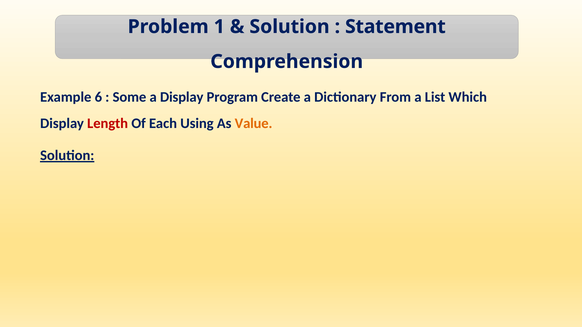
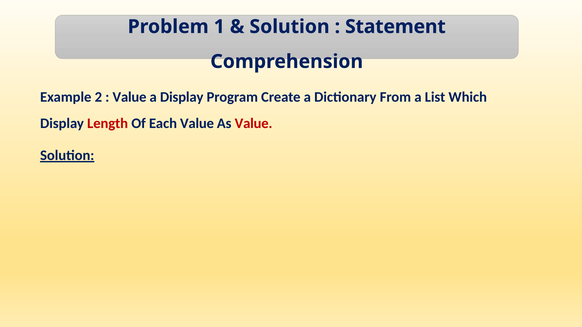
6: 6 -> 2 (98, 97)
Some: Some -> Value (130, 97)
Each Using: Using -> Value (197, 123)
Value colour: orange -> red (254, 123)
